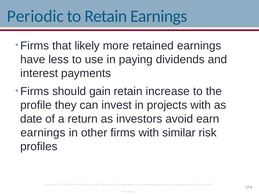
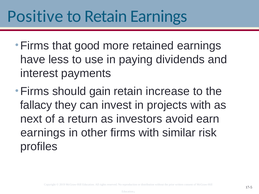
Periodic: Periodic -> Positive (35, 16)
likely: likely -> good (87, 46)
profile: profile -> fallacy (36, 105)
date: date -> next (31, 119)
